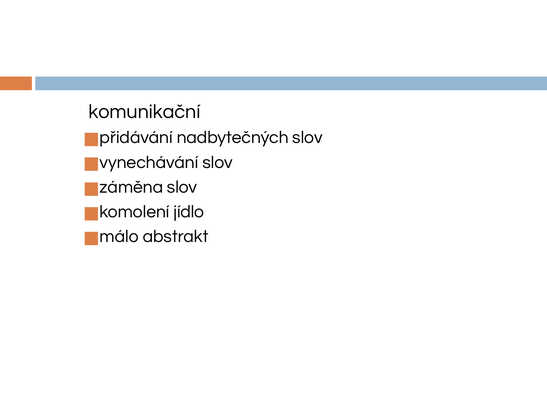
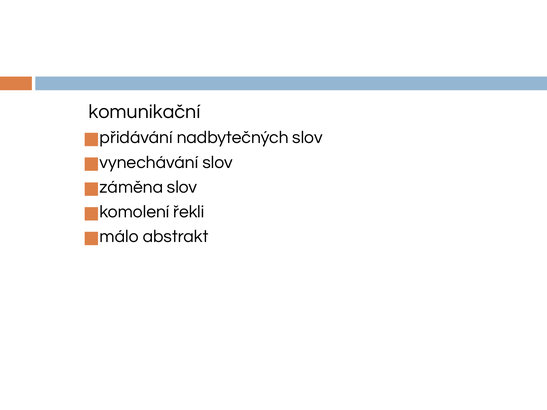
jídlo: jídlo -> řekli (189, 212)
